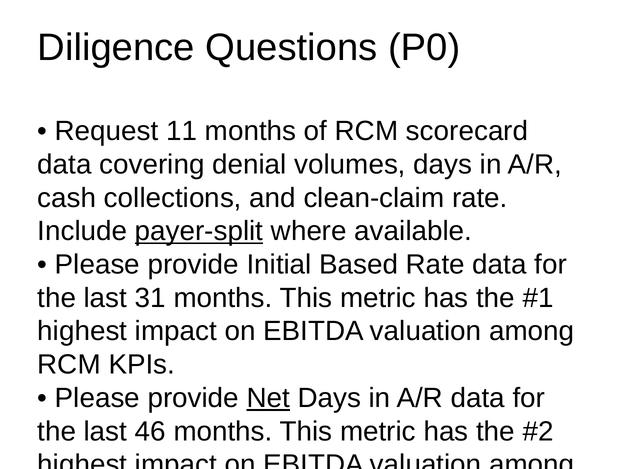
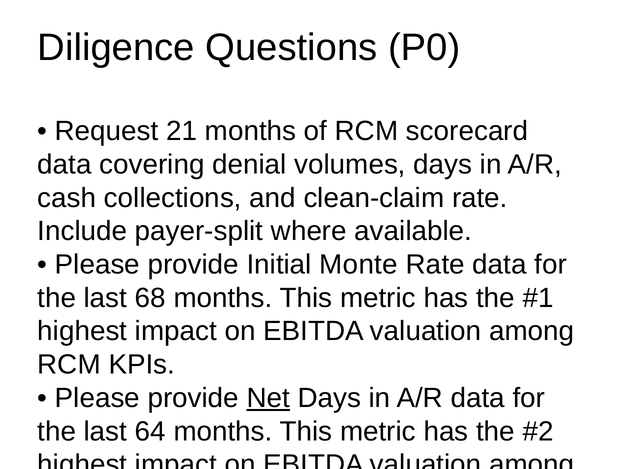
11: 11 -> 21 (182, 131)
payer-split underline: present -> none (199, 231)
Based: Based -> Monte (359, 265)
31: 31 -> 68 (150, 298)
46: 46 -> 64 (150, 432)
